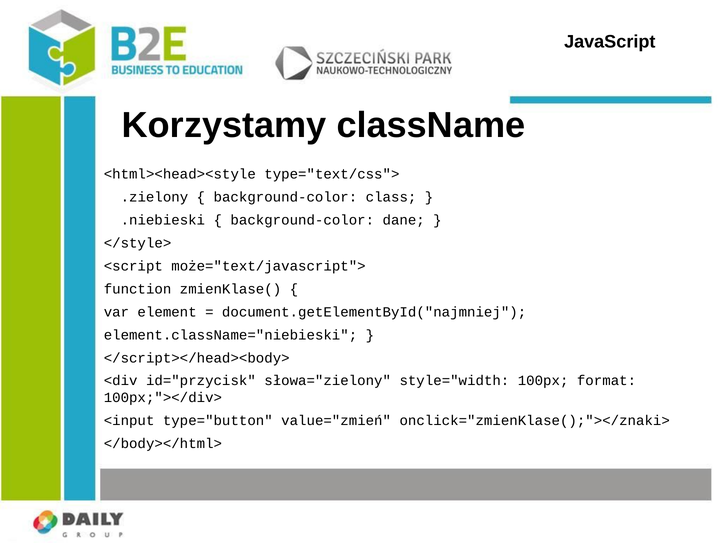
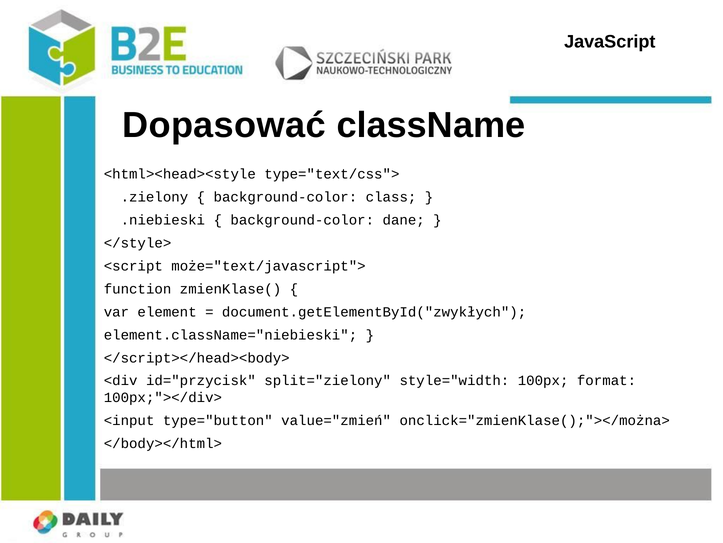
Korzystamy: Korzystamy -> Dopasować (224, 125)
document.getElementById("najmniej: document.getElementById("najmniej -> document.getElementById("zwykłych (374, 312)
słowa="zielony: słowa="zielony -> split="zielony (328, 380)
onclick="zmienKlase();"></znaki>: onclick="zmienKlase();"></znaki> -> onclick="zmienKlase();"></można> (535, 420)
